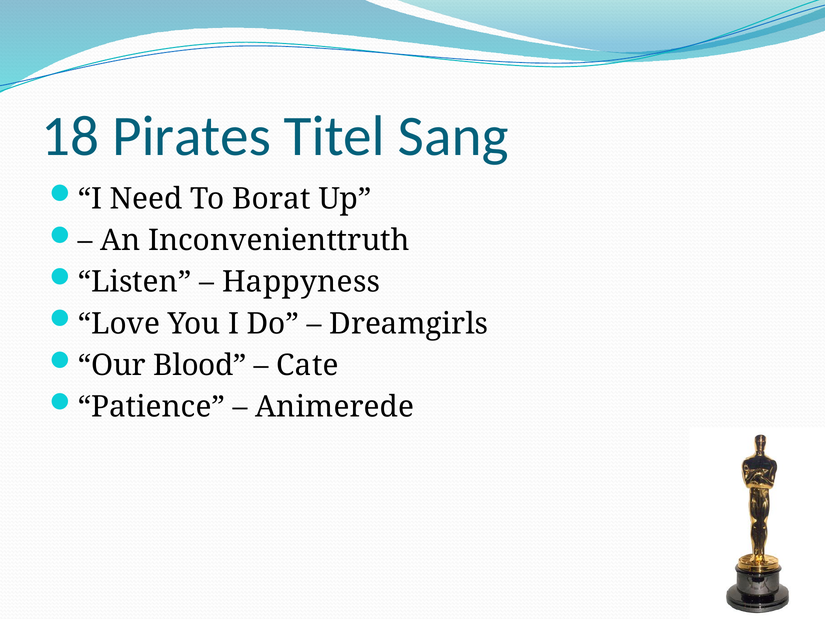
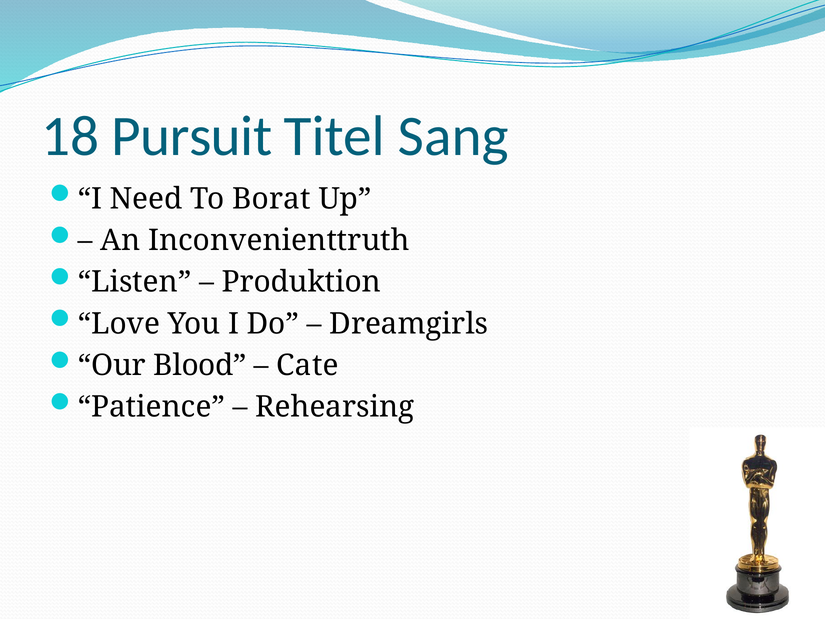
Pirates: Pirates -> Pursuit (192, 136)
Happyness: Happyness -> Produktion (301, 282)
Animerede: Animerede -> Rehearsing (335, 407)
